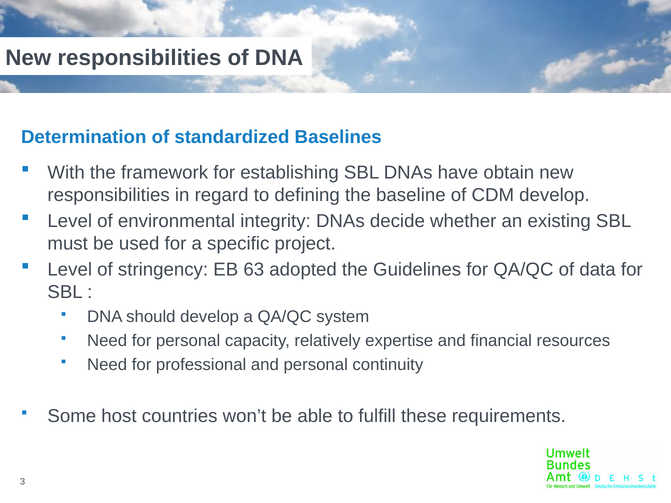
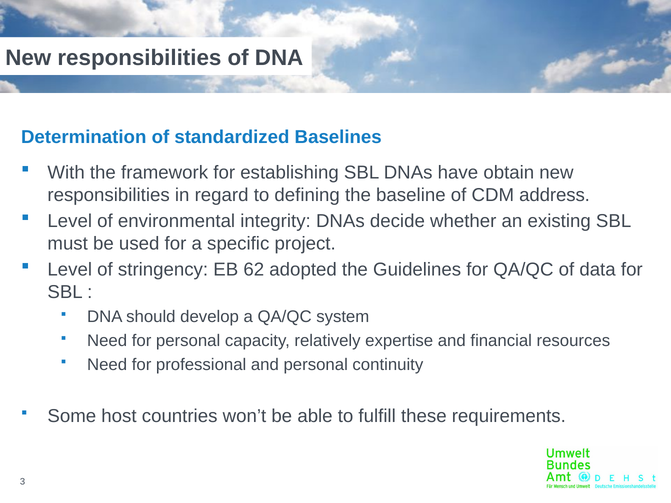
CDM develop: develop -> address (555, 195)
63: 63 -> 62 (254, 270)
